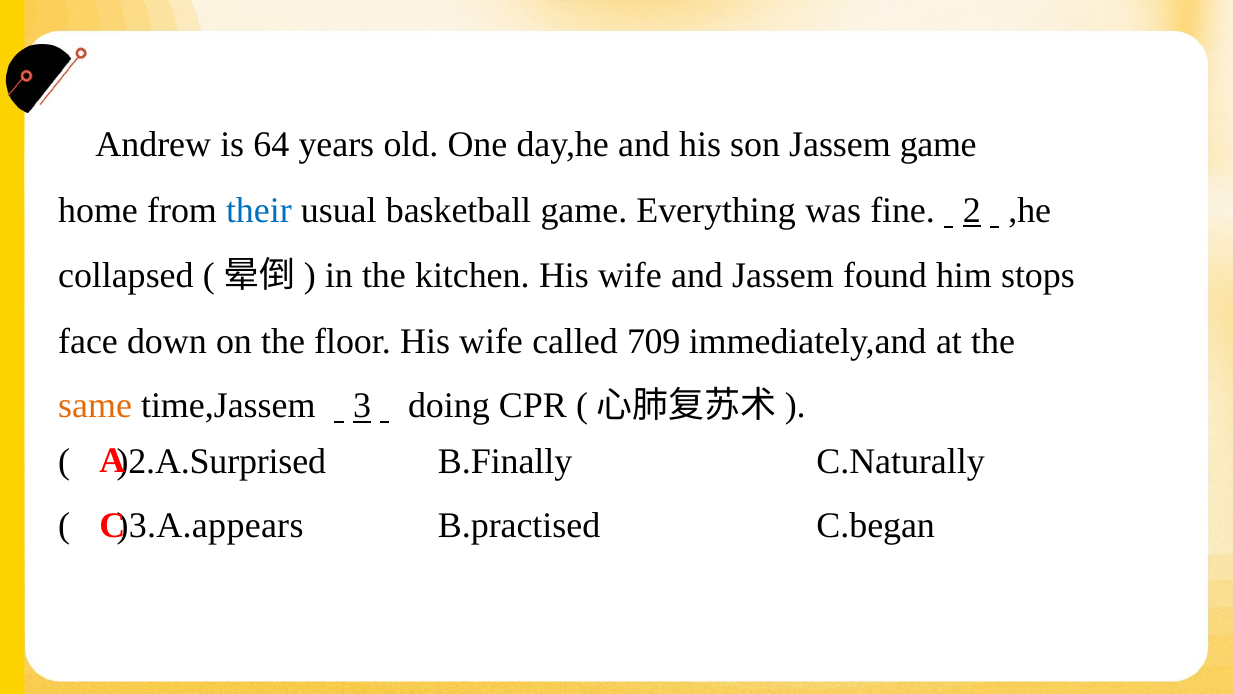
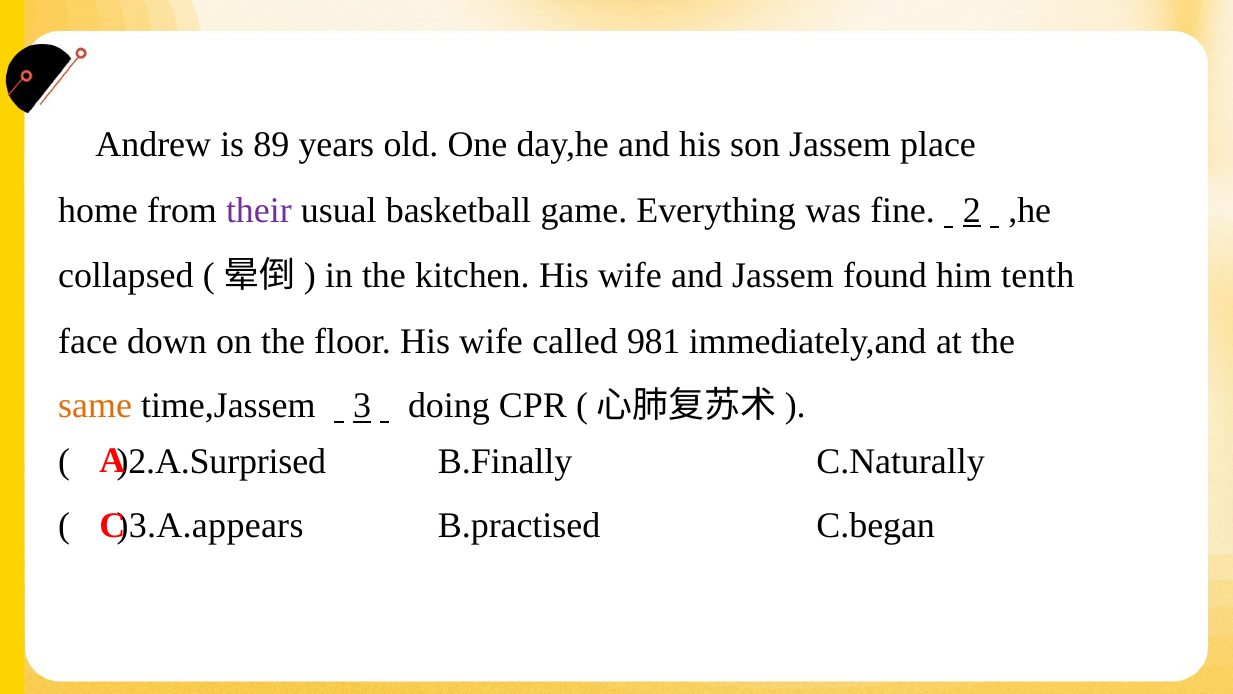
64: 64 -> 89 (271, 145)
Jassem game: game -> place (938, 145)
their colour: blue -> purple (259, 210)
stops: stops -> tenth (1038, 276)
709: 709 -> 981 (654, 341)
